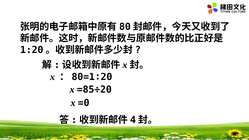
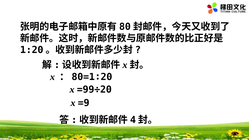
=85÷20: =85÷20 -> =99÷20 (94, 90)
=0: =0 -> =9 (84, 103)
